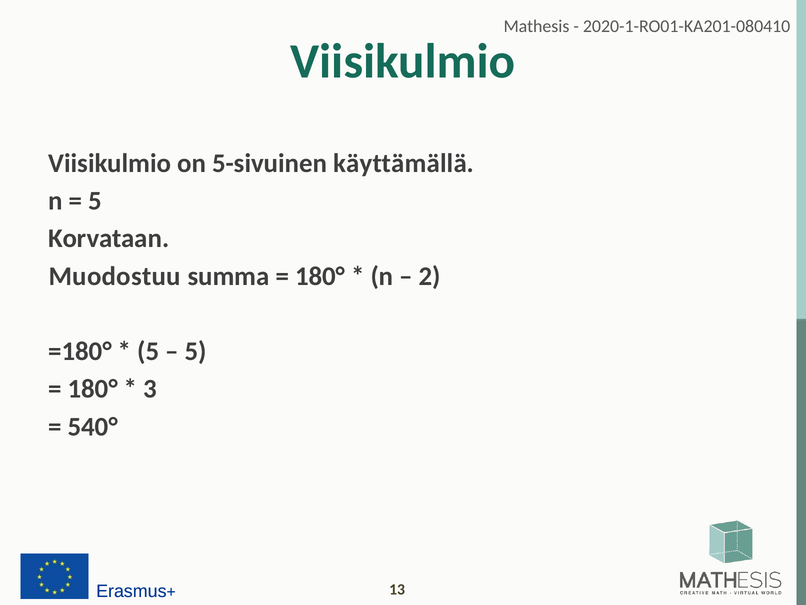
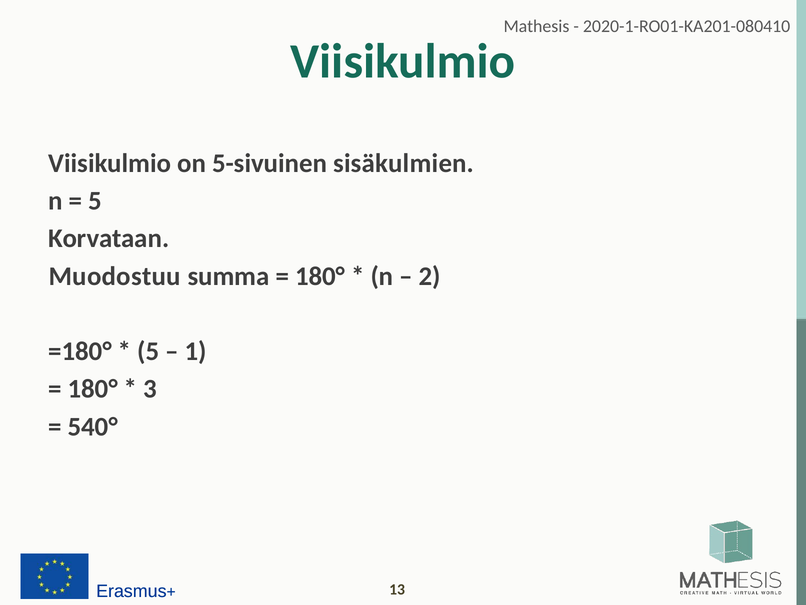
käyttämällä: käyttämällä -> sisäkulmien (404, 163)
5: 5 -> 1 (196, 351)
